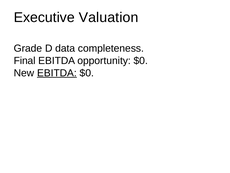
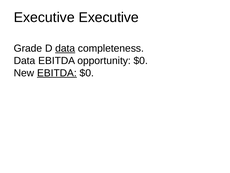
Executive Valuation: Valuation -> Executive (109, 17)
data underline: none -> present (65, 48)
Final: Final -> Data (25, 61)
